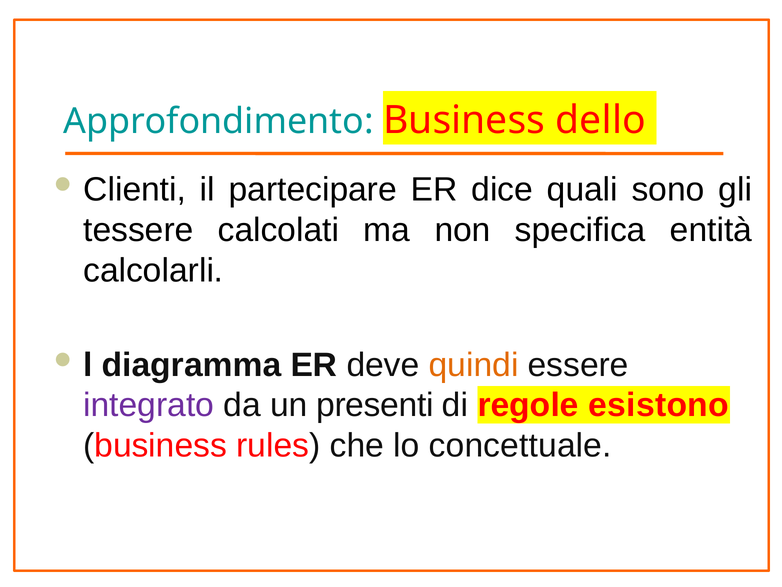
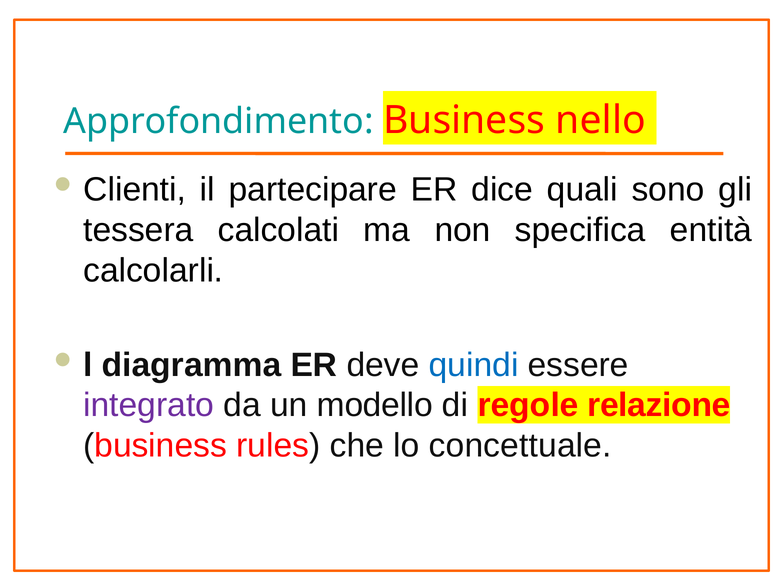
dello: dello -> nello (601, 120)
tessere: tessere -> tessera (138, 230)
quindi colour: orange -> blue (474, 365)
presenti: presenti -> modello (375, 405)
esistono: esistono -> relazione (659, 405)
